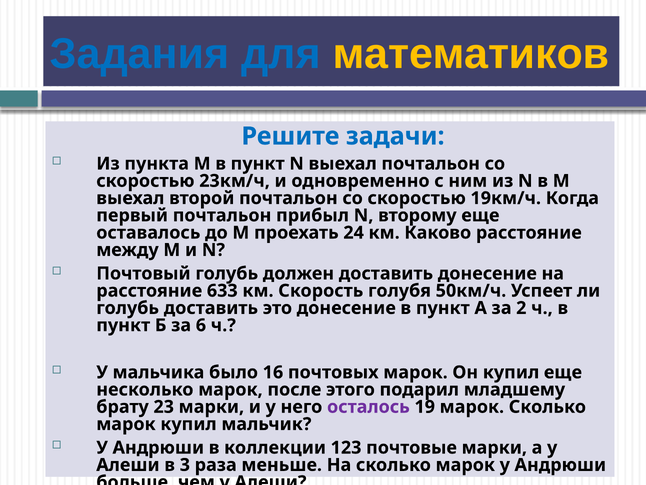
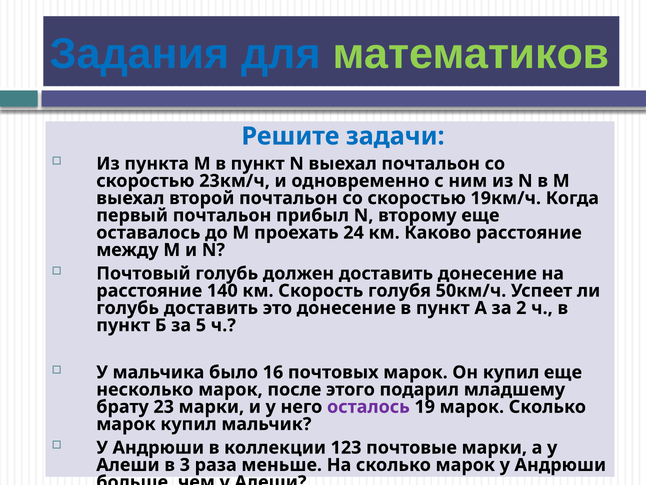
математиков colour: yellow -> light green (471, 54)
633: 633 -> 140 (222, 290)
6: 6 -> 5 (201, 325)
